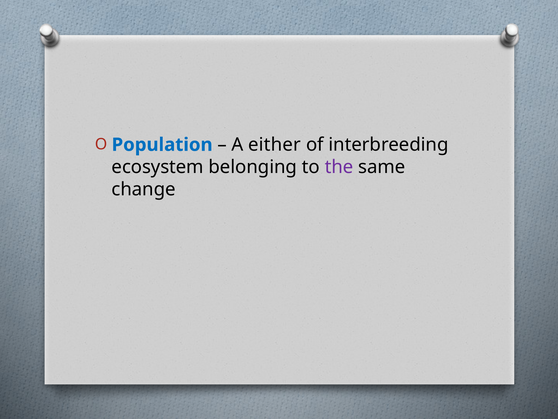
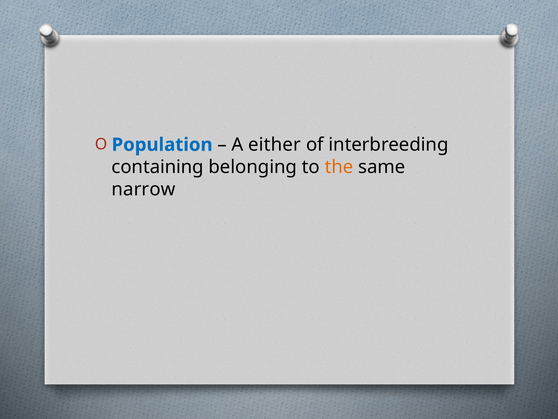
ecosystem: ecosystem -> containing (158, 167)
the colour: purple -> orange (339, 167)
change: change -> narrow (144, 189)
